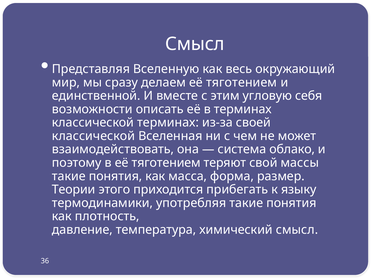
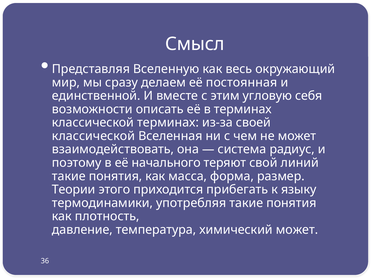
делаем её тяготением: тяготением -> постоянная (242, 82)
облако: облако -> радиус (292, 149)
в её тяготением: тяготением -> начального (166, 162)
массы: массы -> линий (300, 162)
химический смысл: смысл -> может (297, 229)
